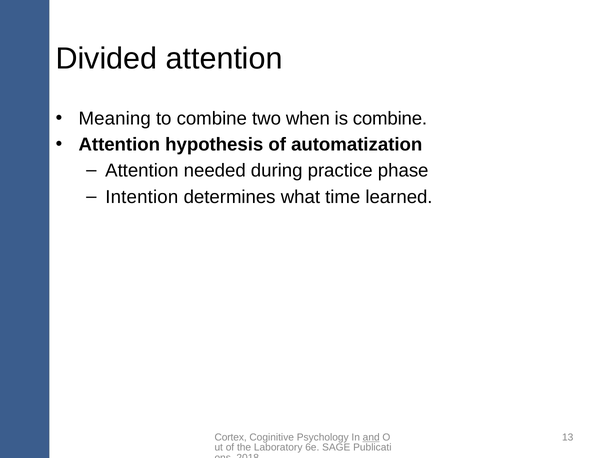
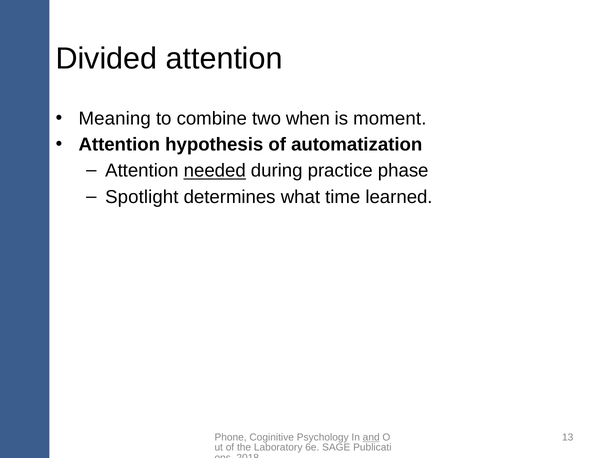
is combine: combine -> moment (390, 118)
needed underline: none -> present (215, 171)
Intention: Intention -> Spotlight (142, 197)
Cortex: Cortex -> Phone (231, 437)
